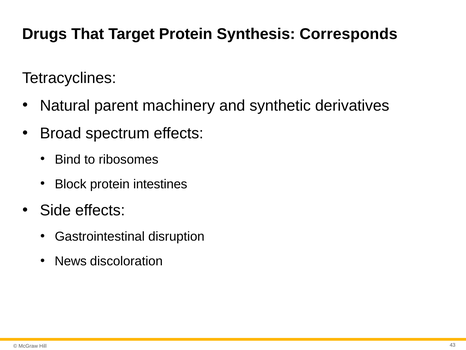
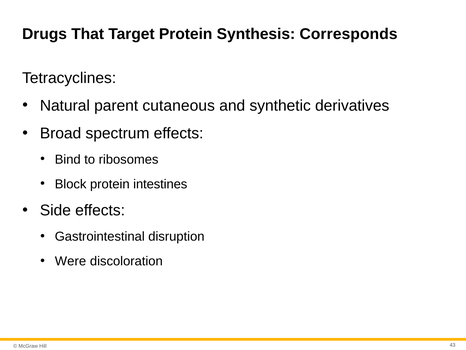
machinery: machinery -> cutaneous (179, 106)
News: News -> Were (71, 261)
